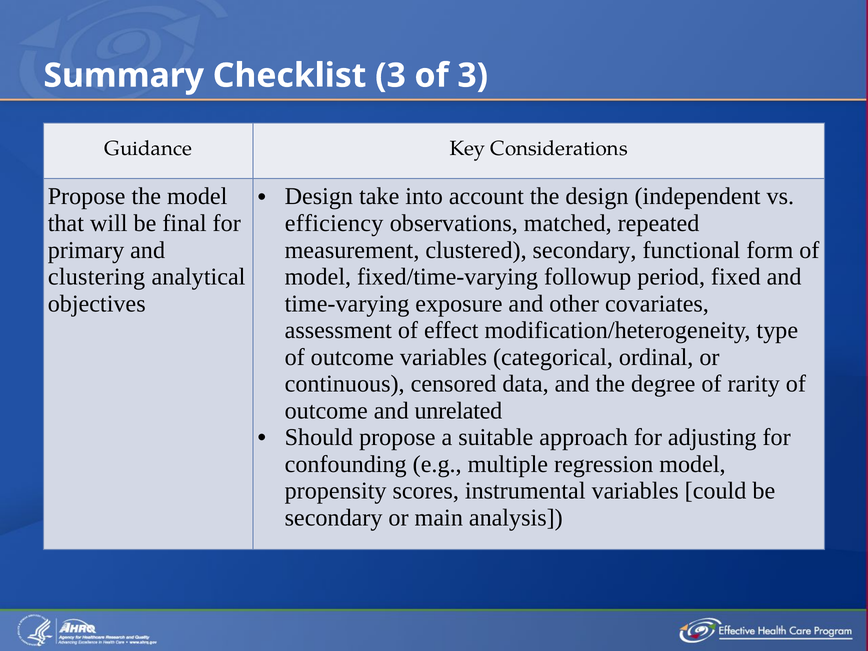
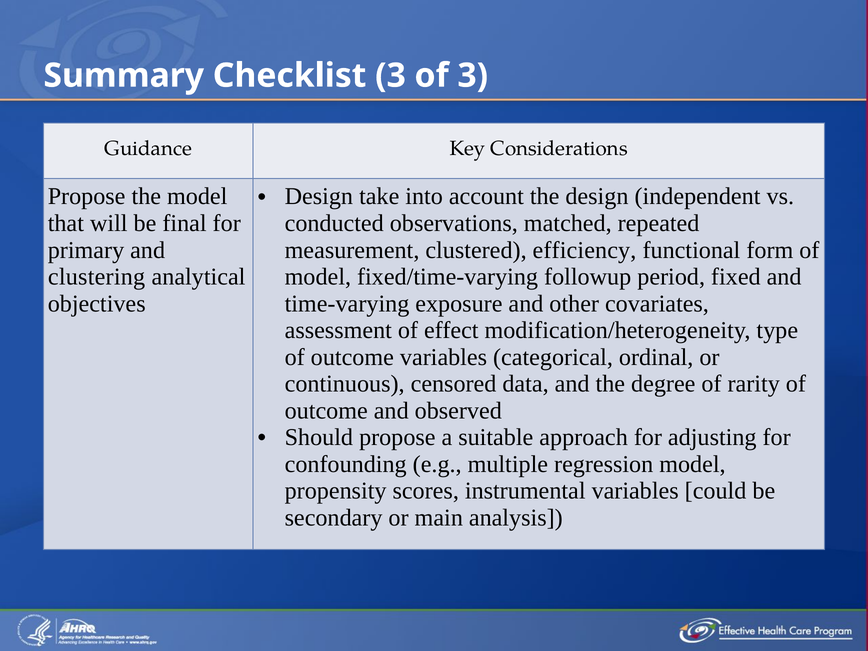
efficiency: efficiency -> conducted (334, 223)
clustered secondary: secondary -> efficiency (584, 250)
unrelated: unrelated -> observed (458, 411)
